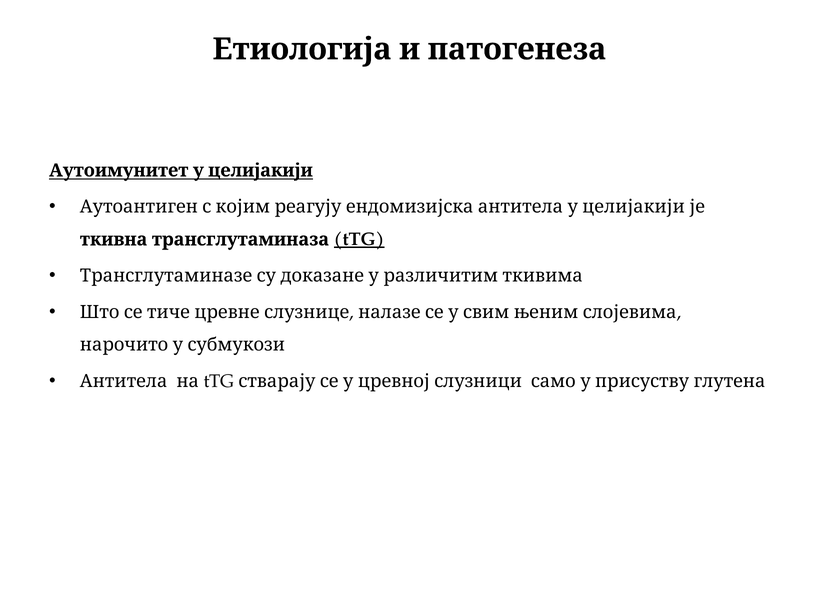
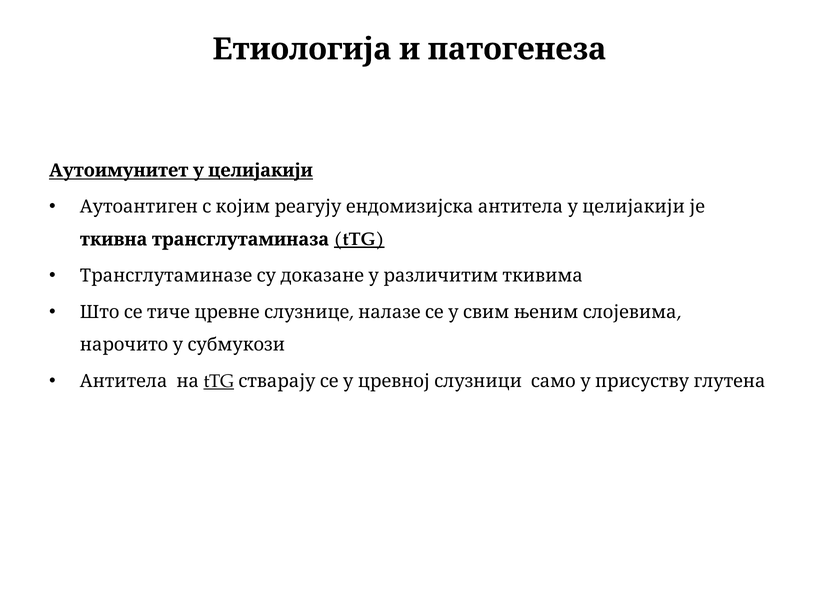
tTG underline: none -> present (219, 381)
